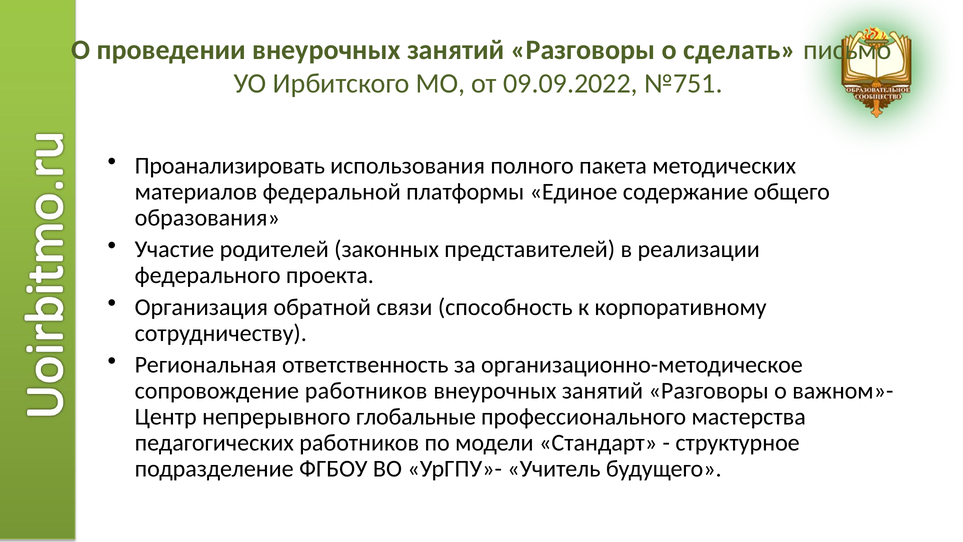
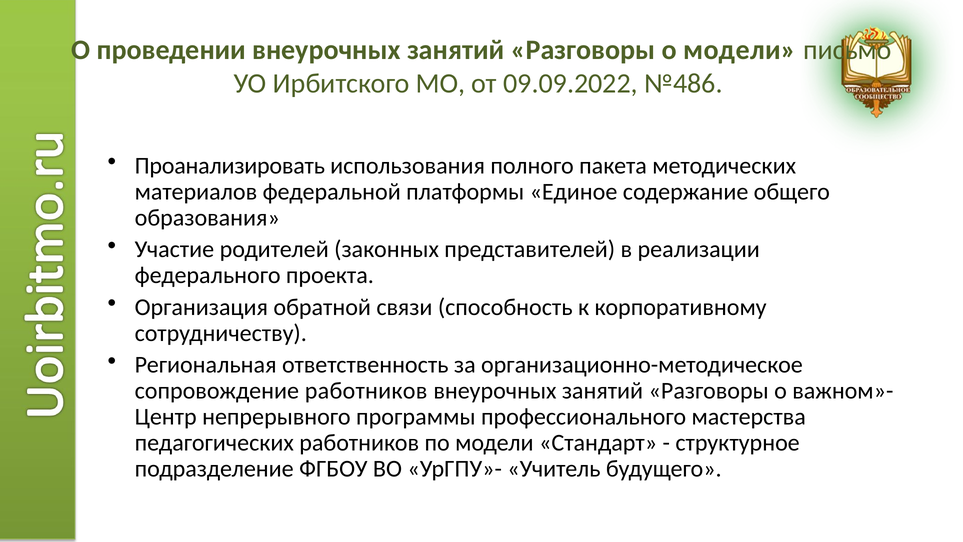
о сделать: сделать -> модели (740, 50)
№751: №751 -> №486 (683, 83)
глобальные: глобальные -> программы (416, 417)
